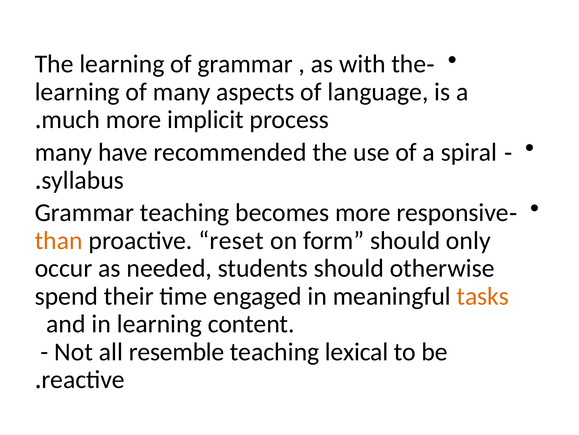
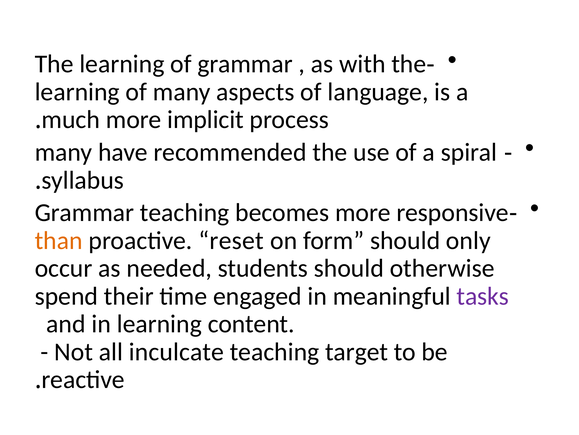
tasks colour: orange -> purple (483, 296)
resemble: resemble -> inculcate (176, 351)
lexical: lexical -> target (357, 351)
